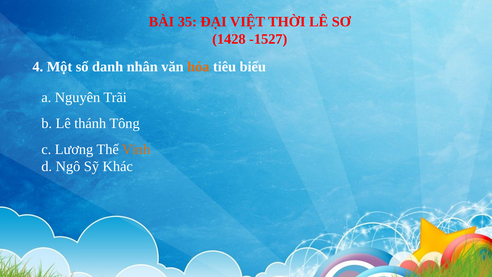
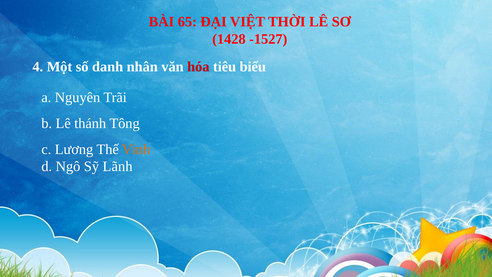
35: 35 -> 65 (187, 22)
hóa colour: orange -> red (198, 67)
Khác: Khác -> Lãnh (118, 166)
